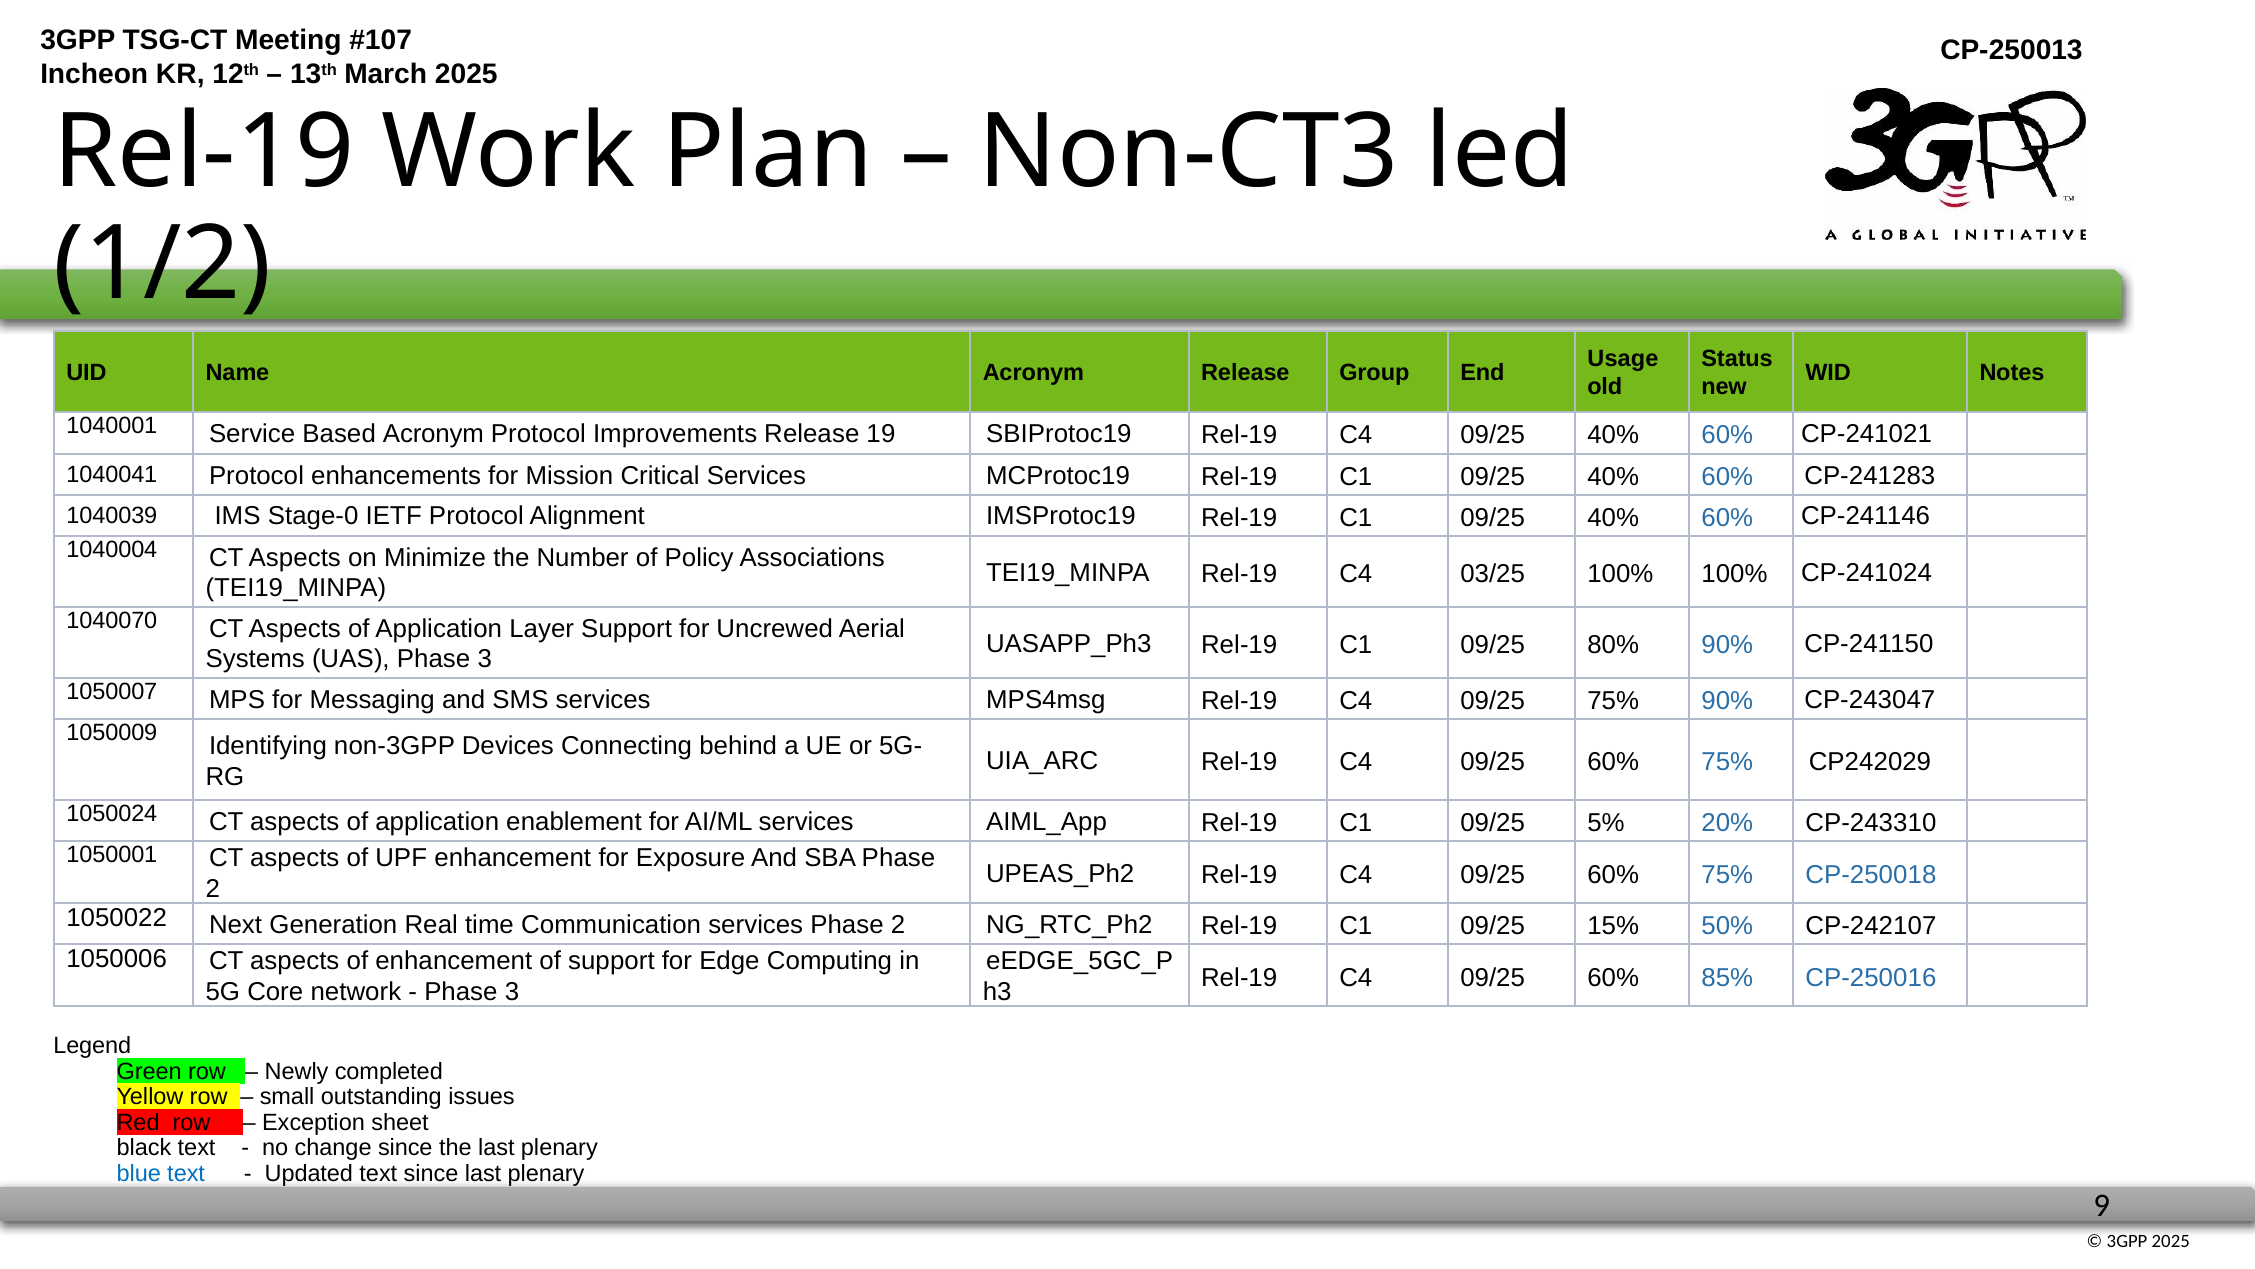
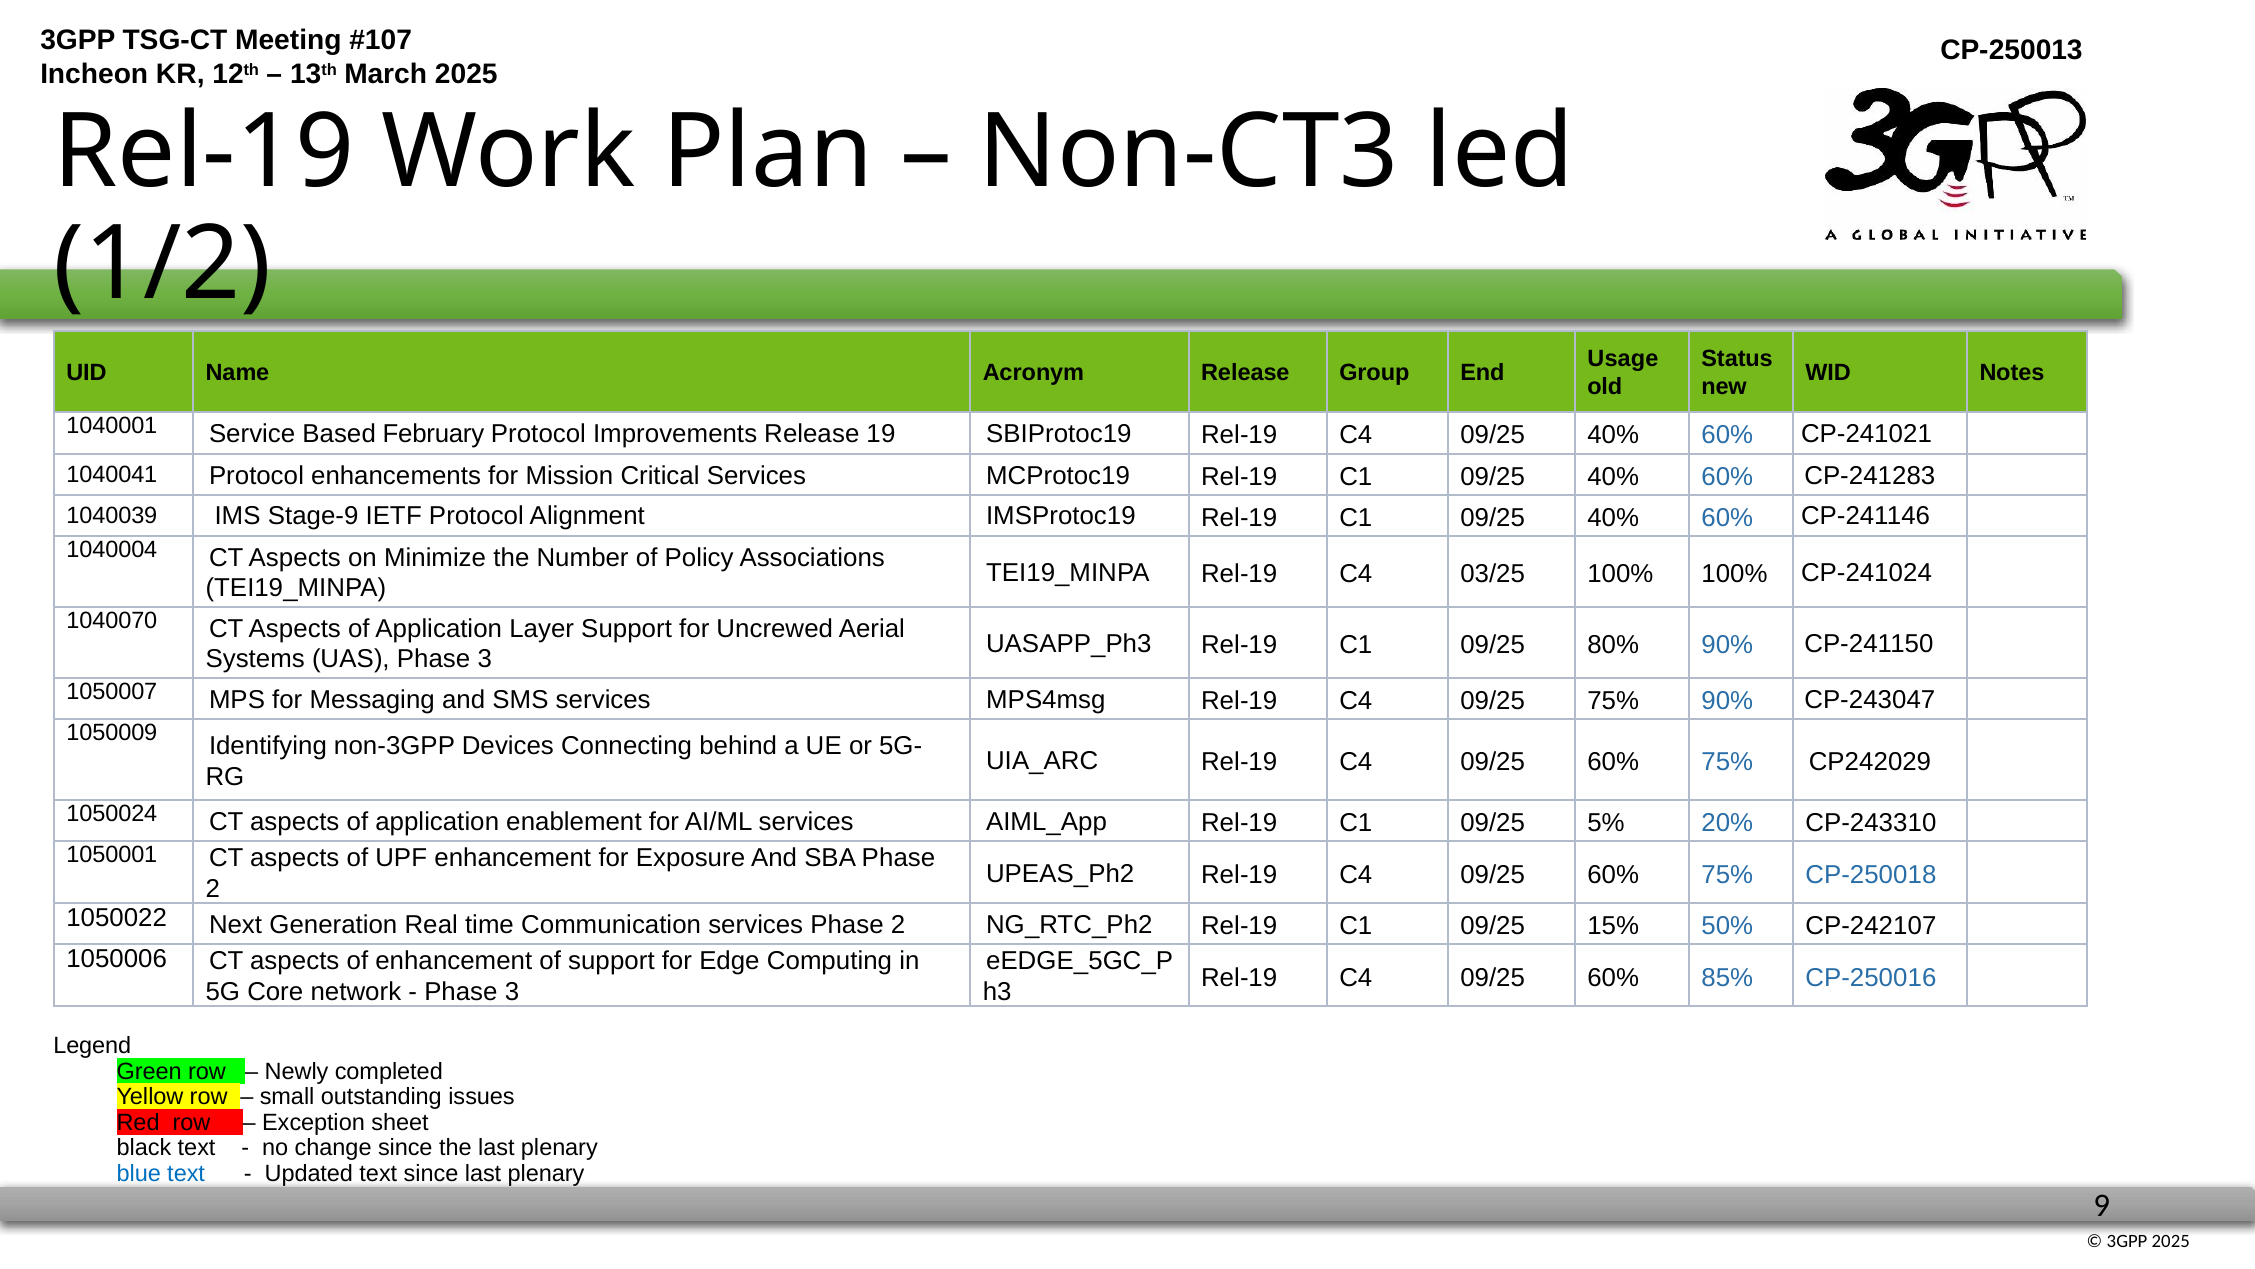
Based Acronym: Acronym -> February (433, 434)
Stage-0: Stage-0 -> Stage-9 (313, 516)
